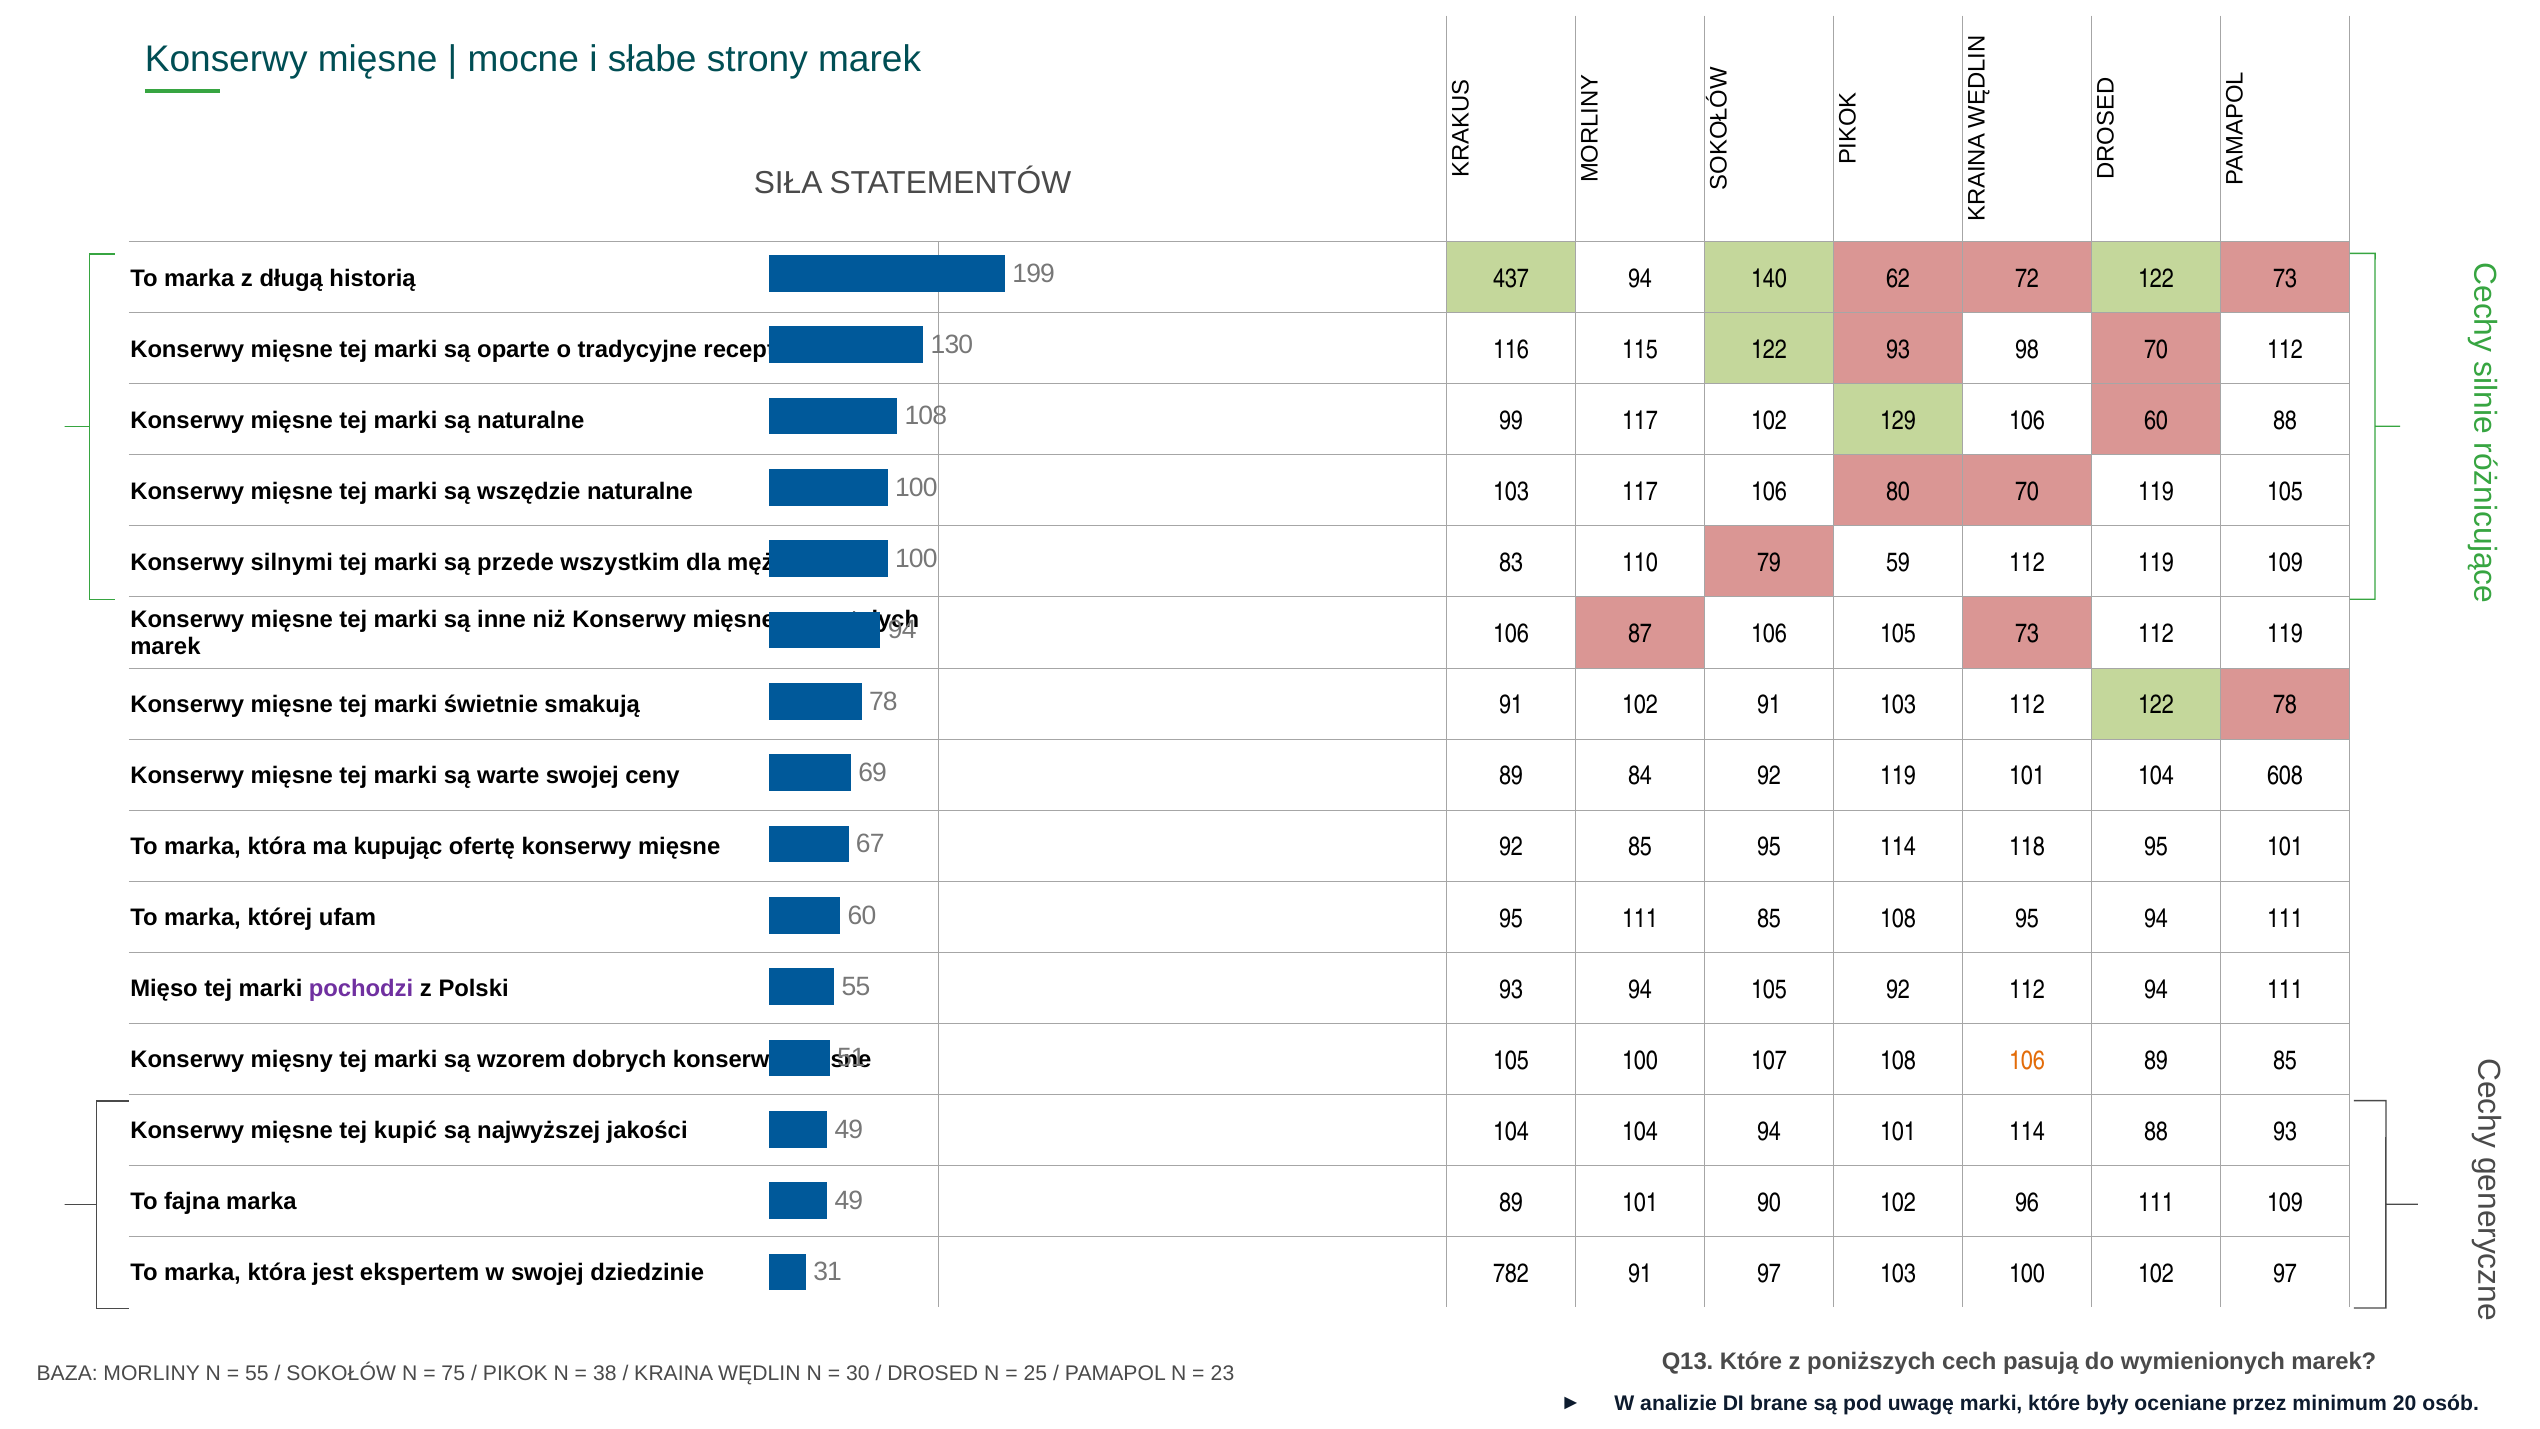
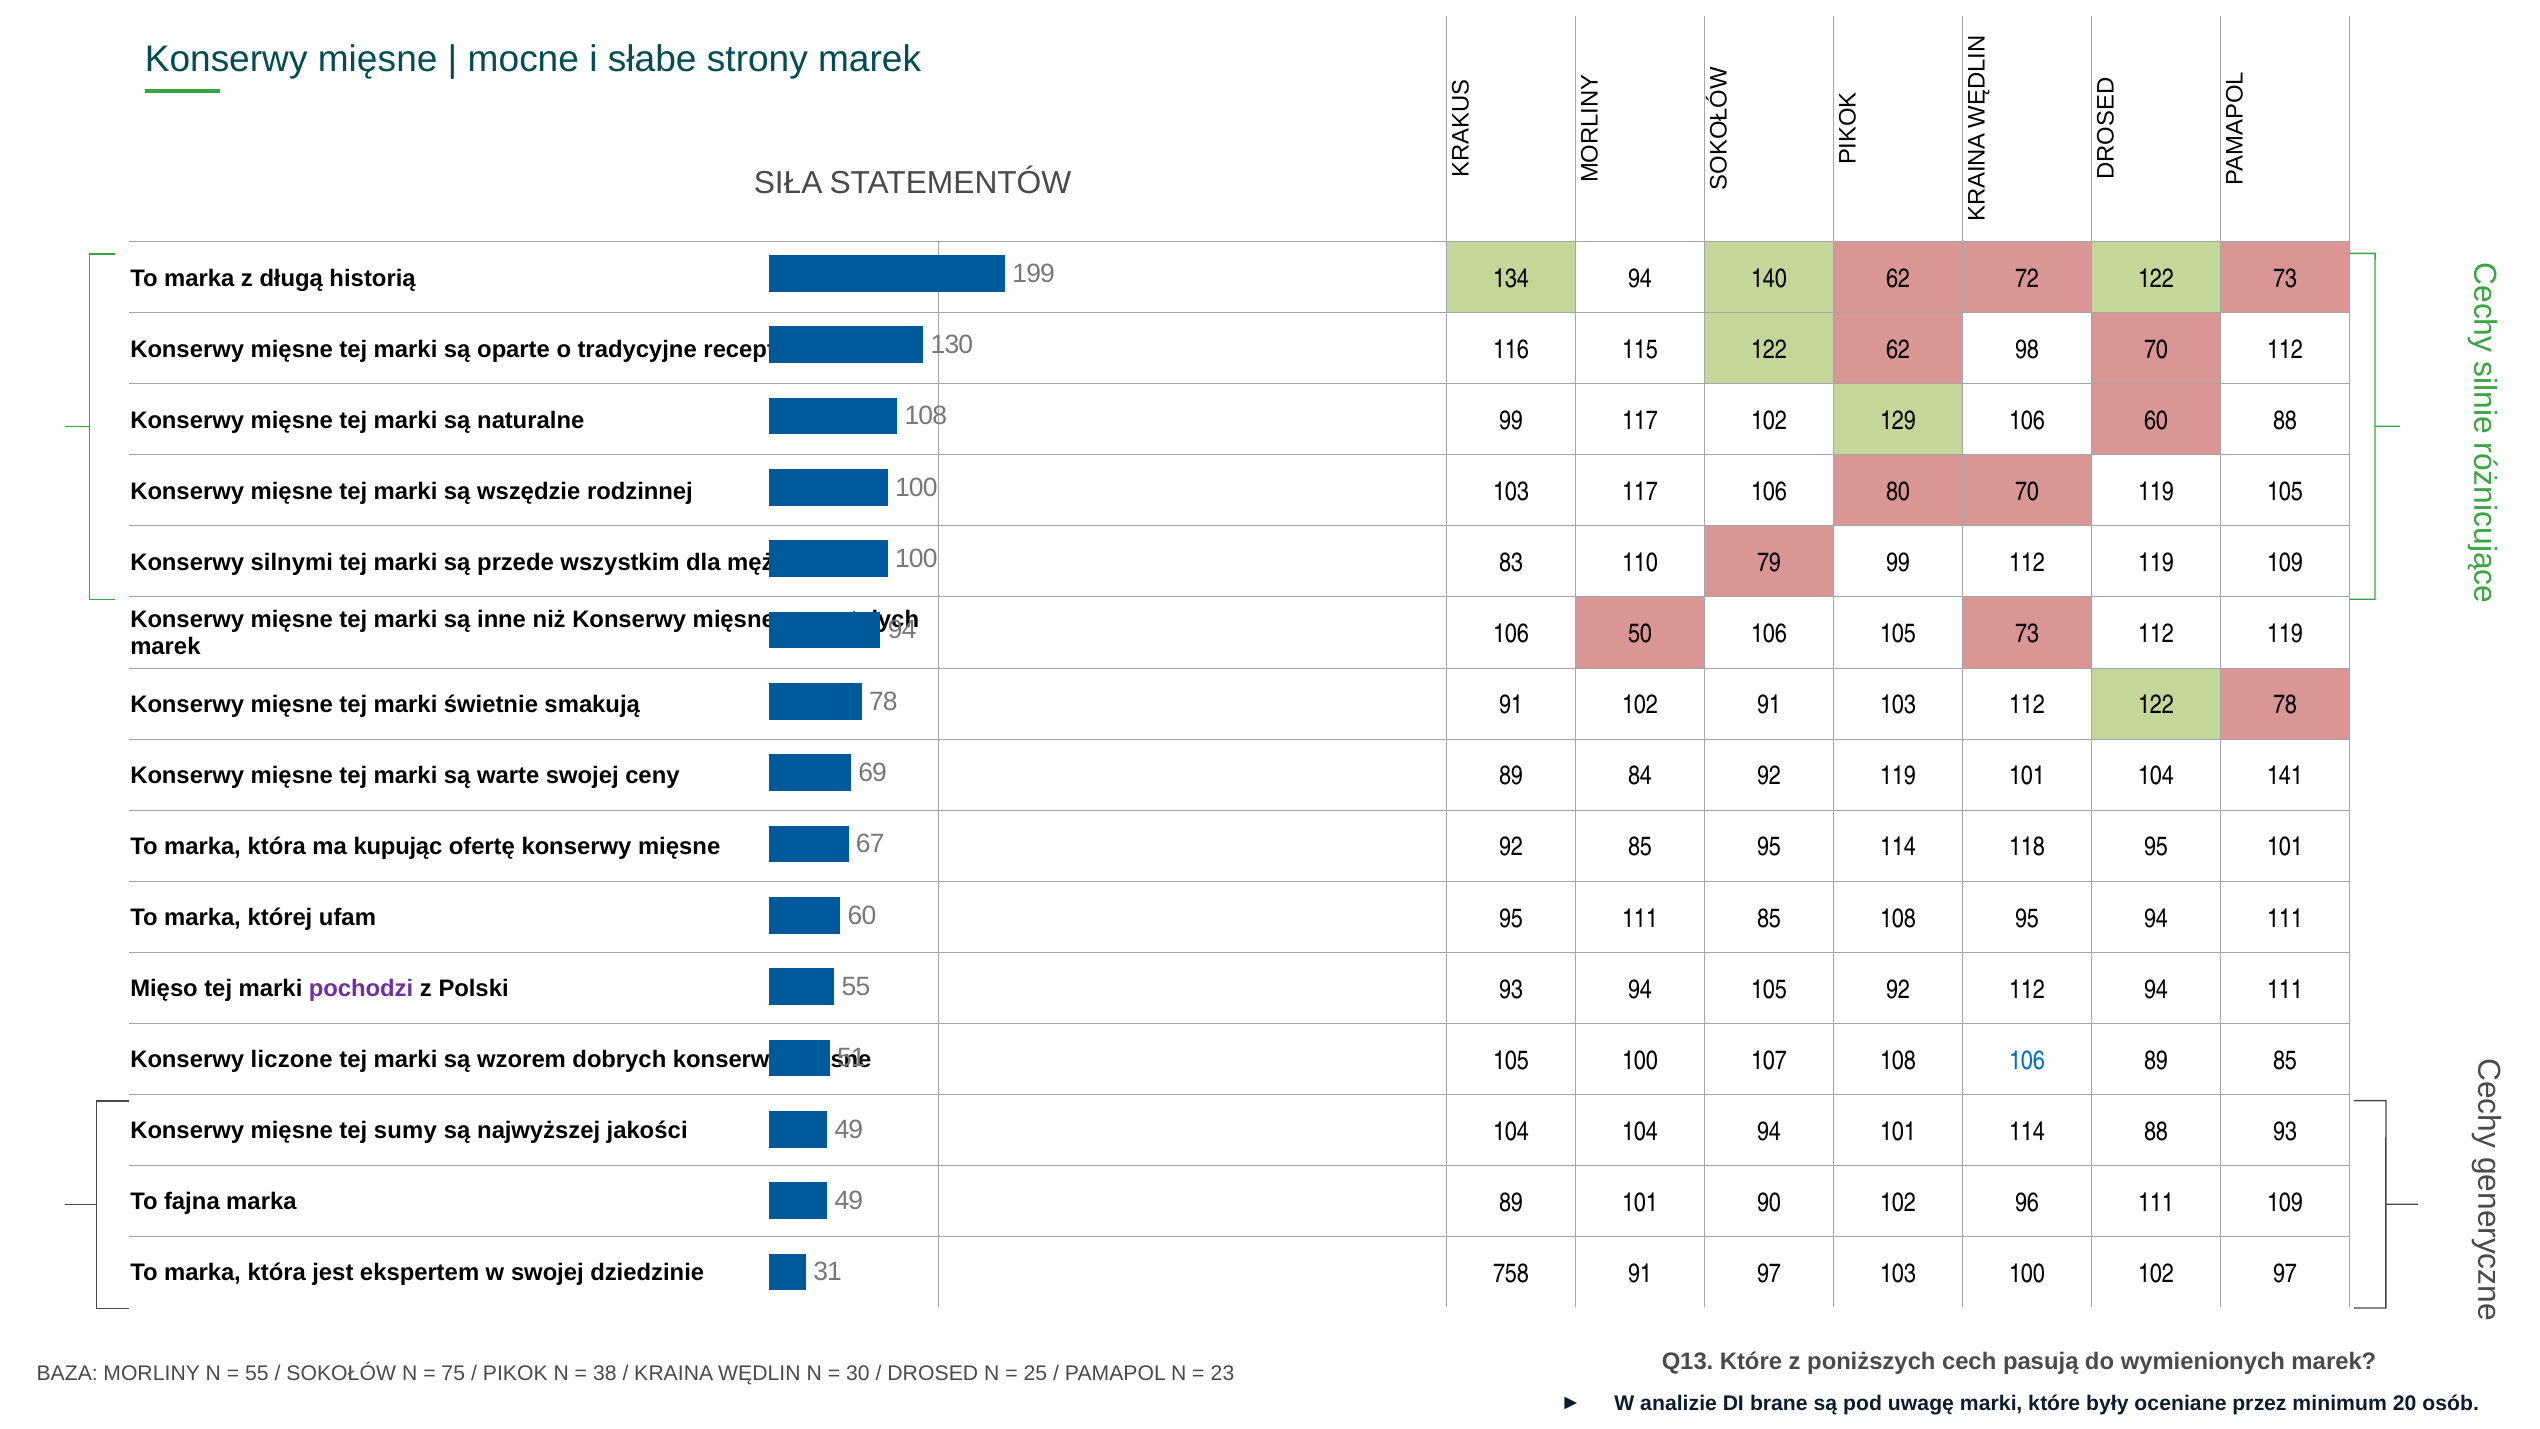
437: 437 -> 134 (1511, 279)
122 93: 93 -> 62 (1898, 350)
wszędzie naturalne: naturalne -> rodzinnej (640, 491)
79 59: 59 -> 99 (1898, 563)
87: 87 -> 50 (1640, 634)
608: 608 -> 141 (2285, 776)
mięsny: mięsny -> liczone (292, 1059)
106 colour: orange -> blue (2027, 1060)
kupić: kupić -> sumy (405, 1130)
782: 782 -> 758 (1511, 1273)
